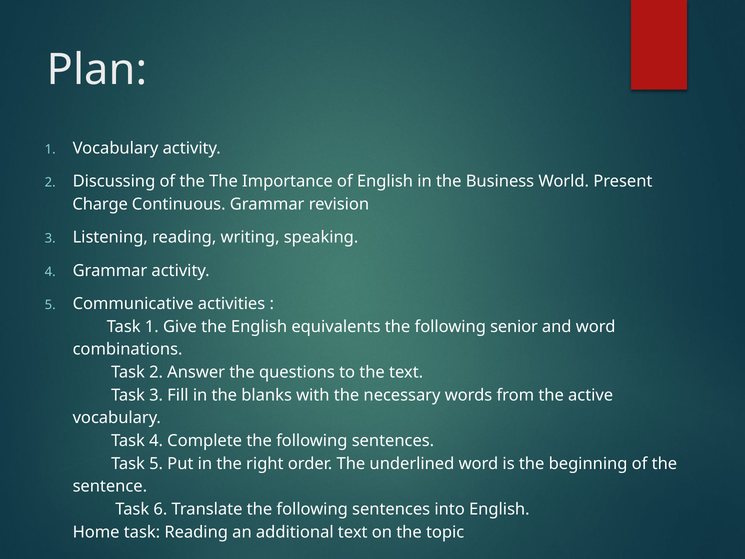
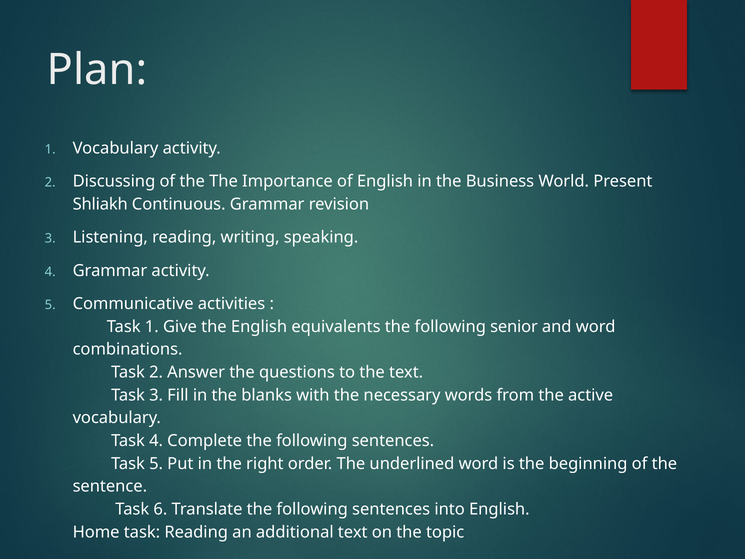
Charge: Charge -> Shliakh (100, 204)
